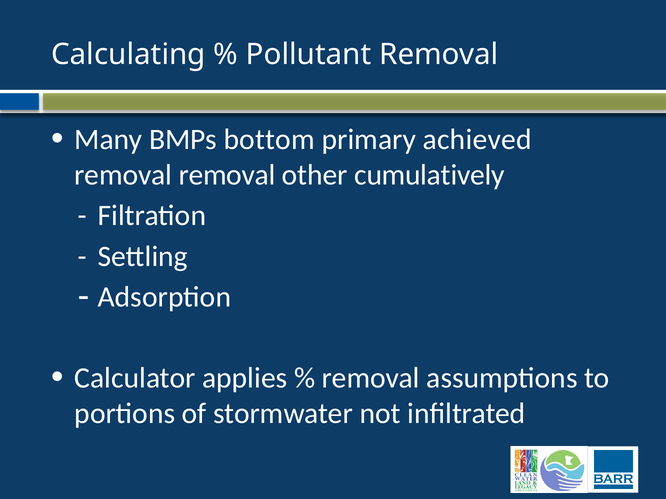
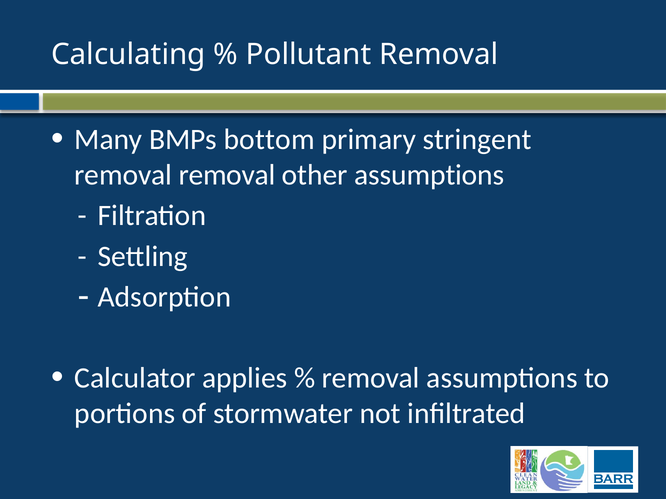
achieved: achieved -> stringent (477, 140)
other cumulatively: cumulatively -> assumptions (429, 175)
